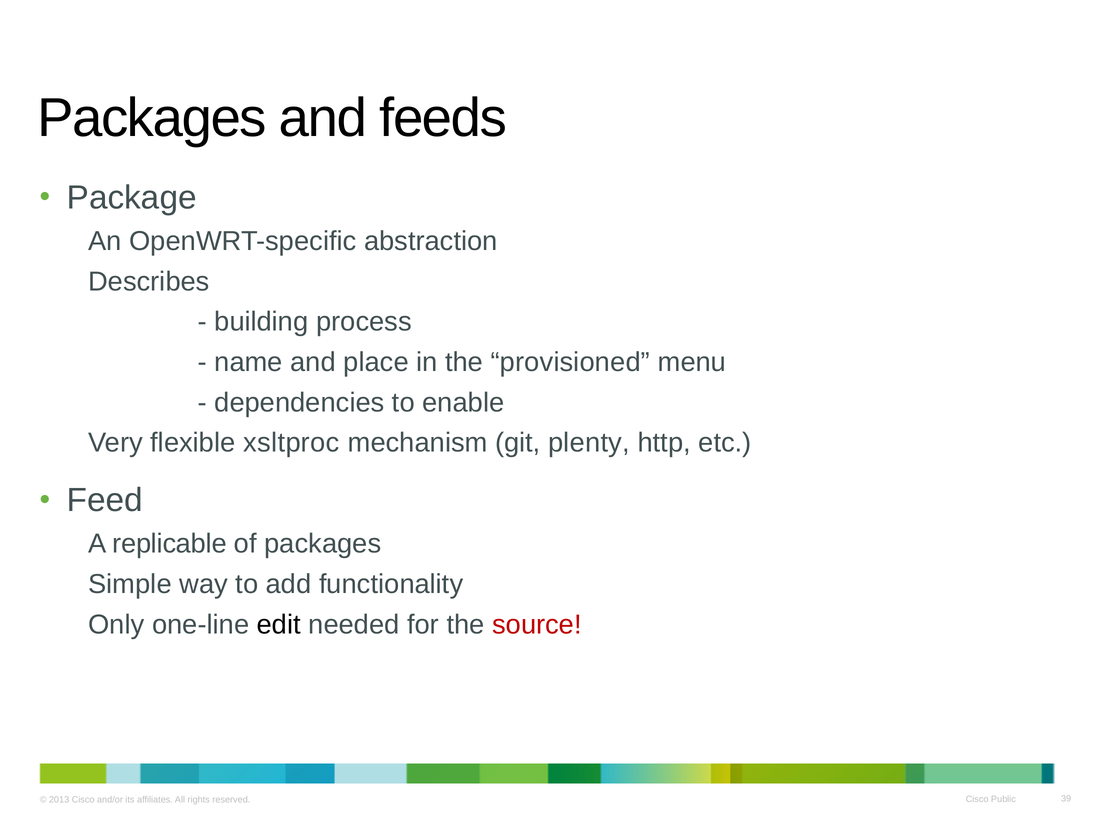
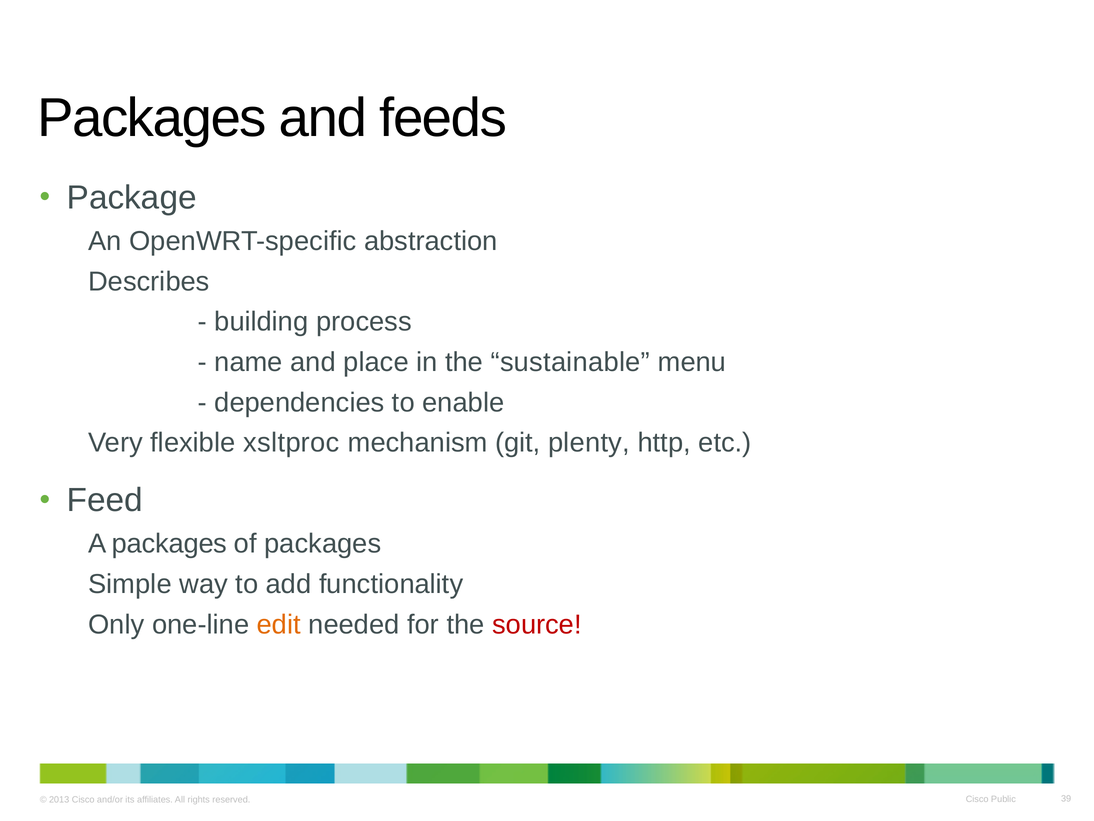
provisioned: provisioned -> sustainable (570, 362)
A replicable: replicable -> packages (170, 543)
edit colour: black -> orange (279, 624)
